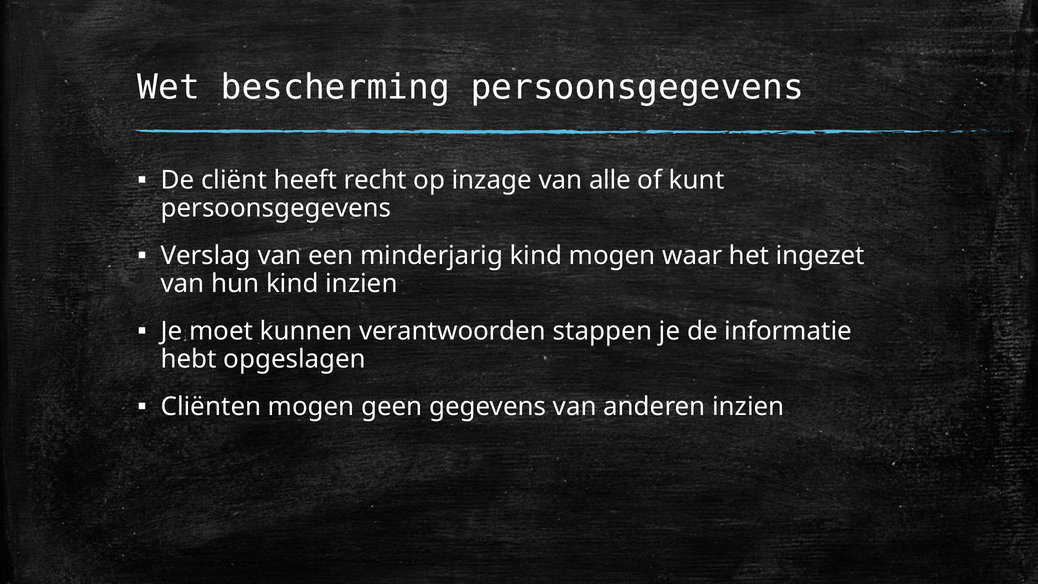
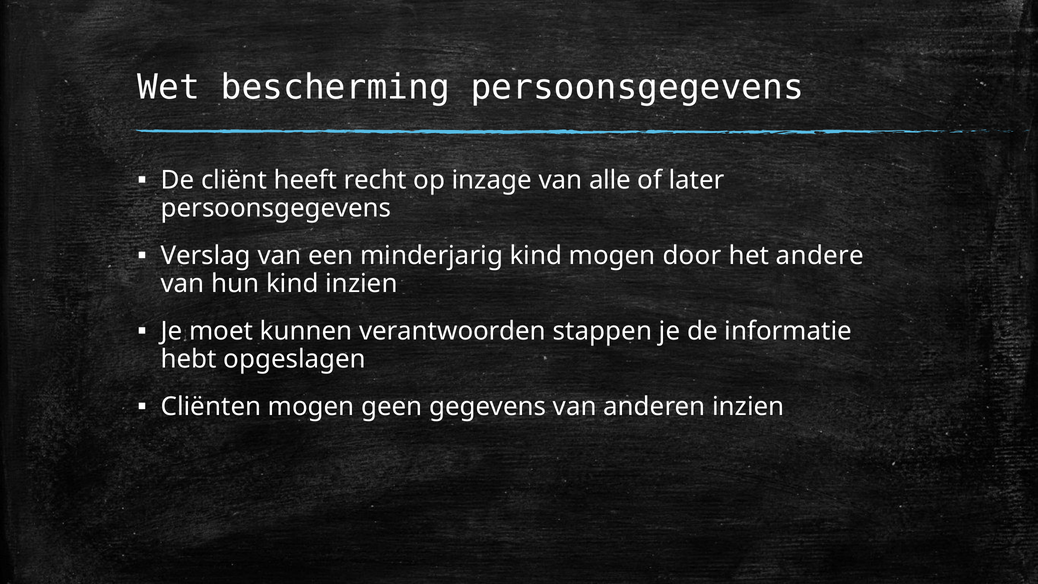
kunt: kunt -> later (697, 180)
waar: waar -> door (692, 255)
ingezet: ingezet -> andere (820, 255)
